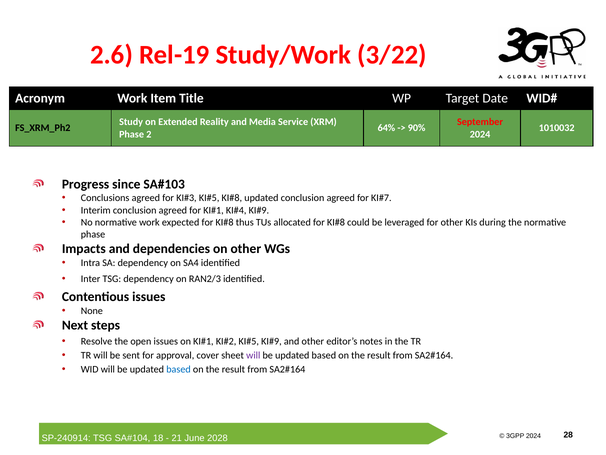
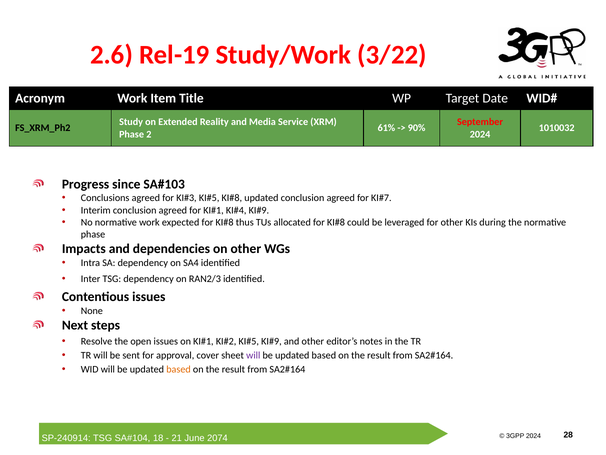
64%: 64% -> 61% (386, 128)
based colour: blue -> orange (178, 369)
2028: 2028 -> 2074 (217, 437)
